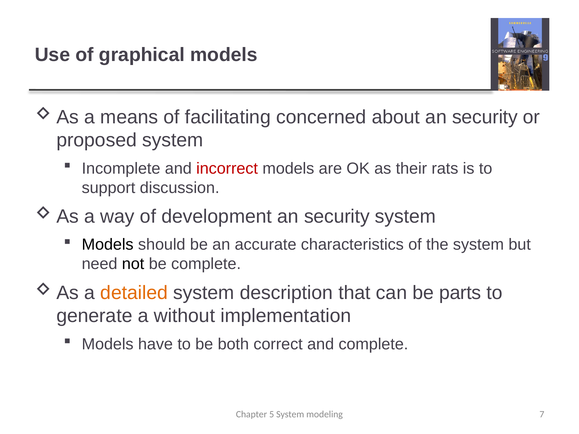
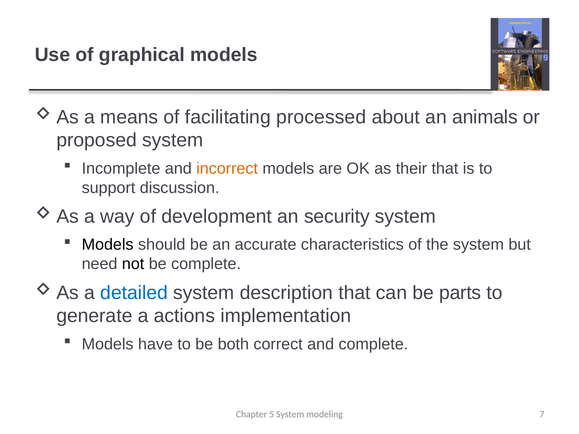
concerned: concerned -> processed (321, 117)
about an security: security -> animals (485, 117)
incorrect colour: red -> orange (227, 169)
their rats: rats -> that (445, 169)
detailed colour: orange -> blue (134, 293)
without: without -> actions (184, 316)
